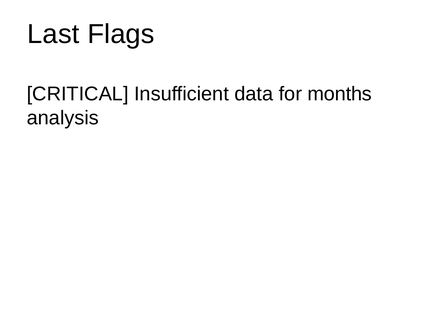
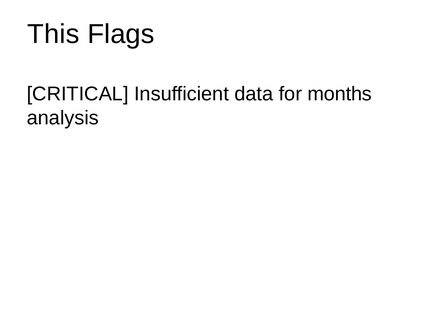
Last: Last -> This (53, 34)
